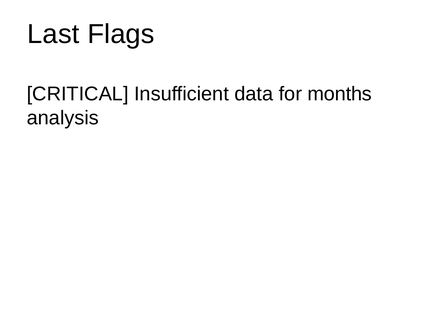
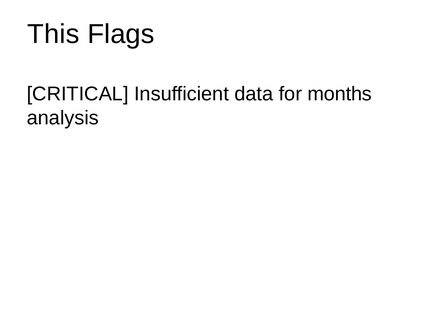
Last: Last -> This (53, 34)
